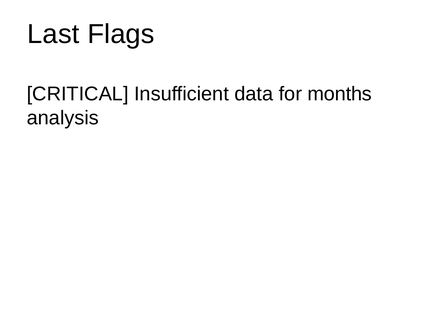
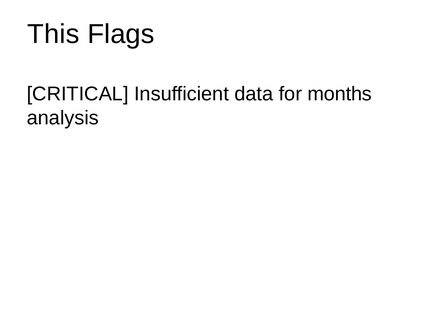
Last: Last -> This (53, 34)
